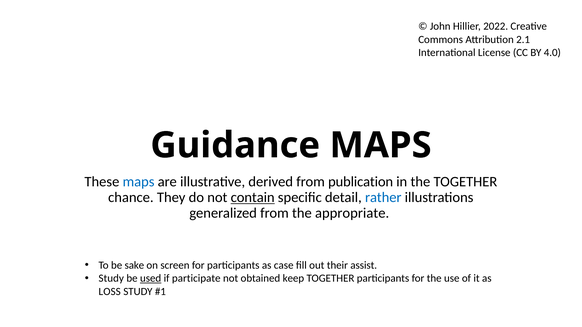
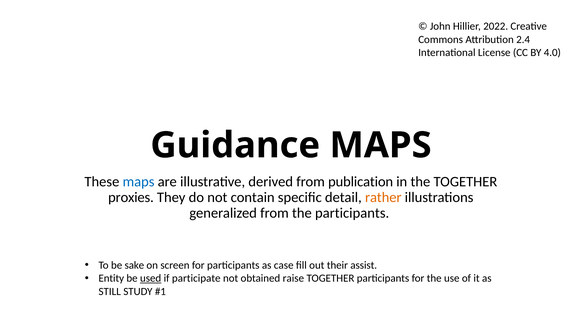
2.1: 2.1 -> 2.4 (523, 39)
chance: chance -> proxies (131, 198)
contain underline: present -> none (253, 198)
rather colour: blue -> orange (383, 198)
the appropriate: appropriate -> participants (352, 213)
Study: Study -> Entity (111, 279)
keep: keep -> raise (293, 279)
LOSS: LOSS -> STILL (110, 292)
